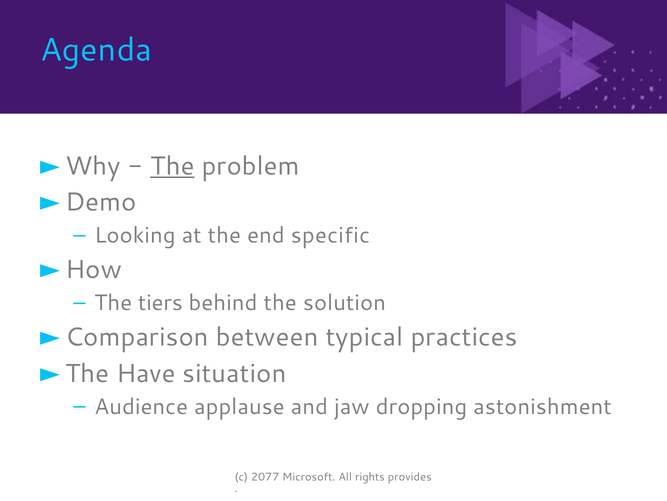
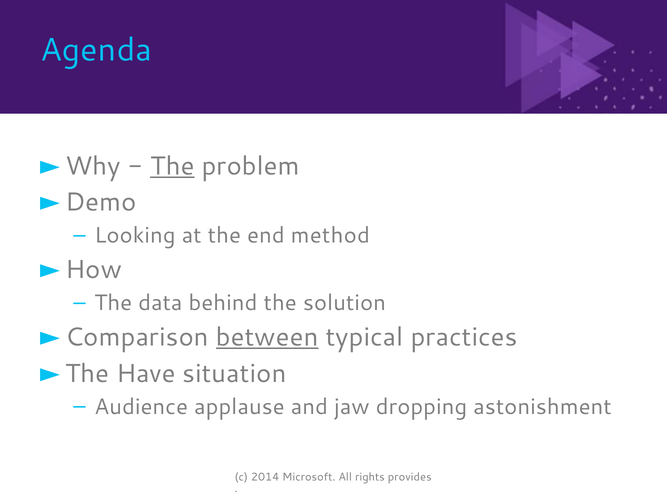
specific: specific -> method (330, 235)
tiers: tiers -> data (160, 302)
between underline: none -> present (267, 337)
2077: 2077 -> 2014 (265, 477)
